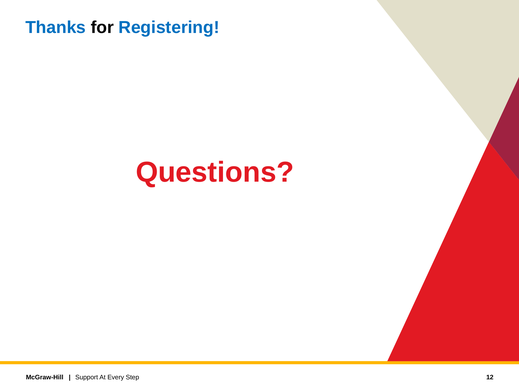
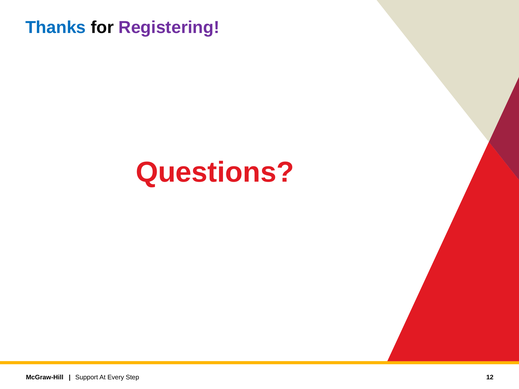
Registering colour: blue -> purple (169, 27)
